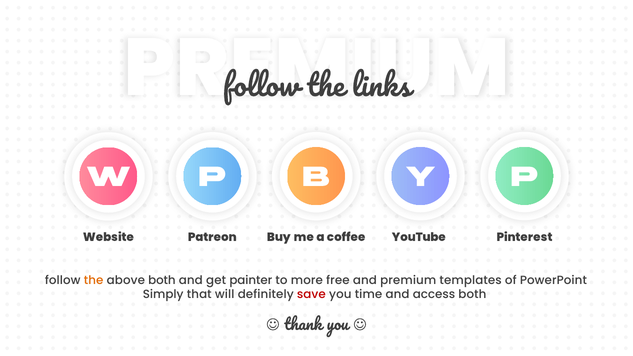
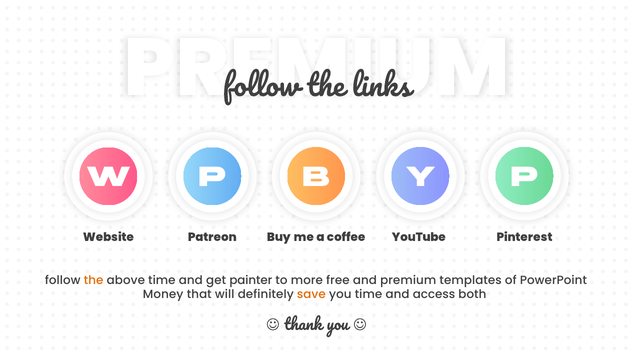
above both: both -> time (162, 280)
Simply: Simply -> Money (163, 294)
save colour: red -> orange (311, 294)
